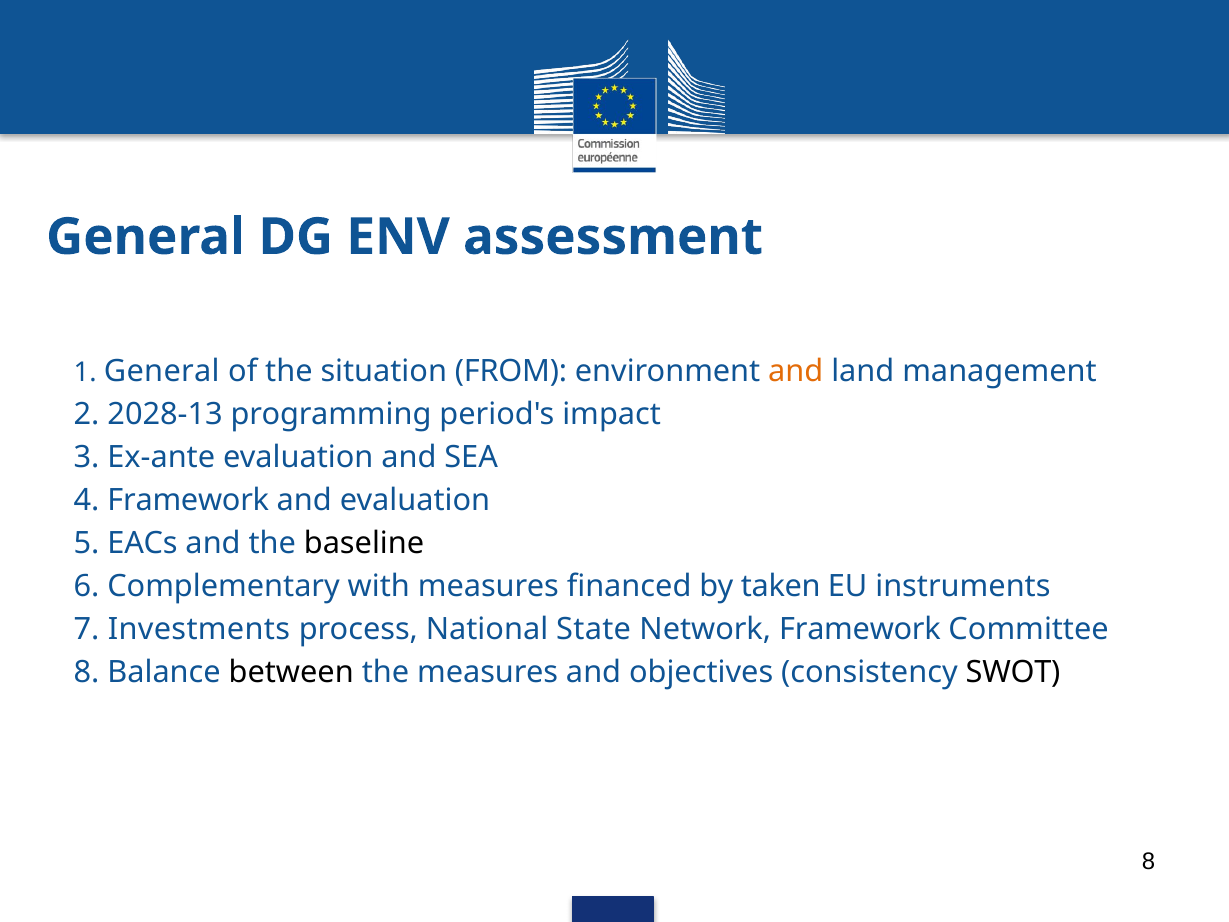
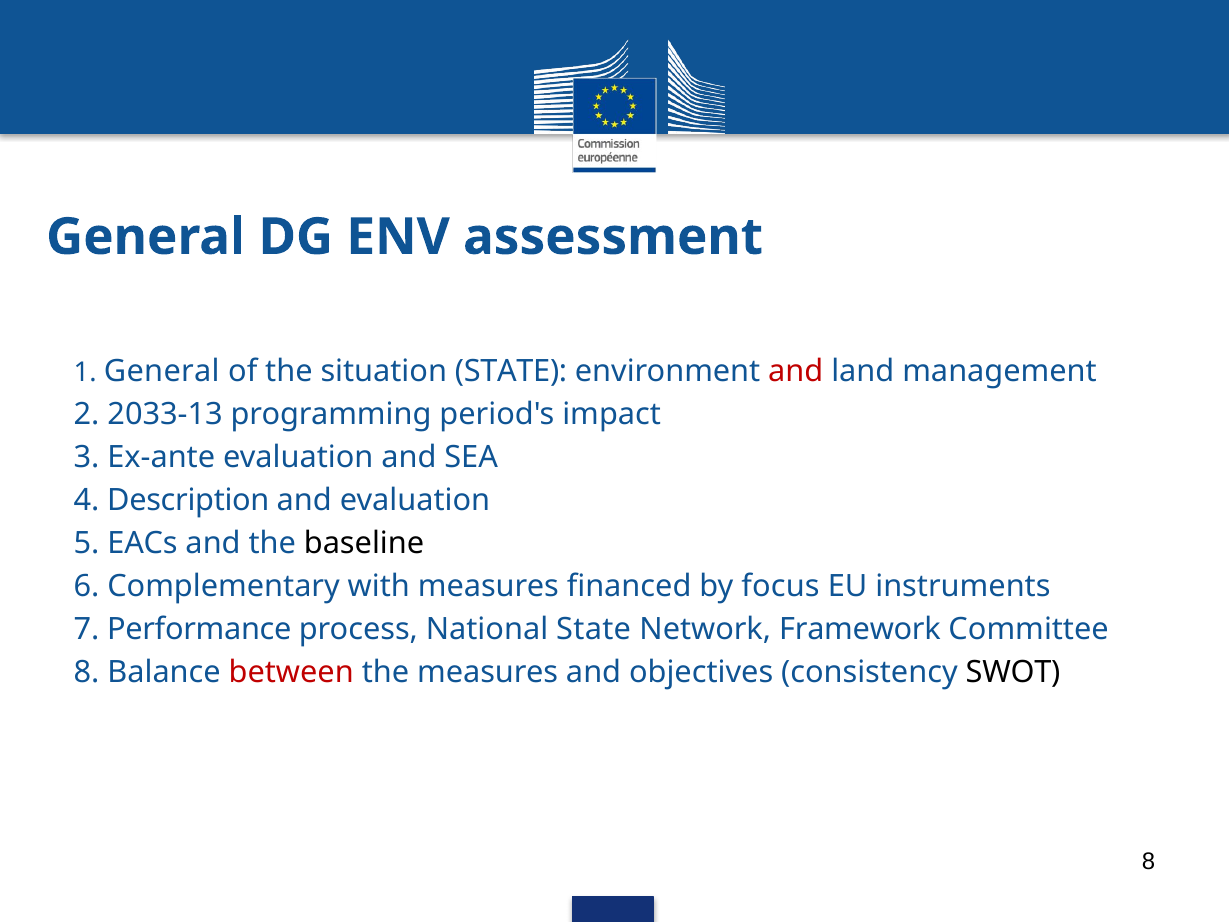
situation FROM: FROM -> STATE (511, 371)
and colour: orange -> red (796, 371)
2028-13: 2028-13 -> 2033-13 (165, 414)
4 Framework: Framework -> Description (188, 501)
taken: taken -> focus (781, 587)
Investments: Investments -> Performance (199, 630)
between colour: black -> red (291, 673)
